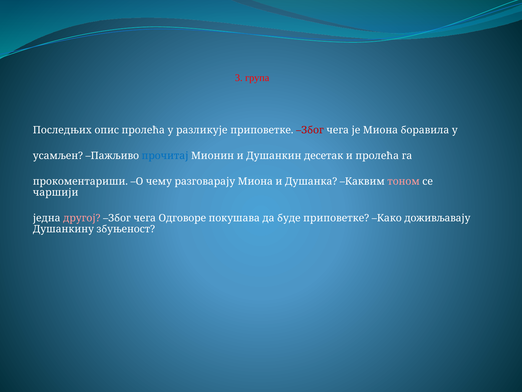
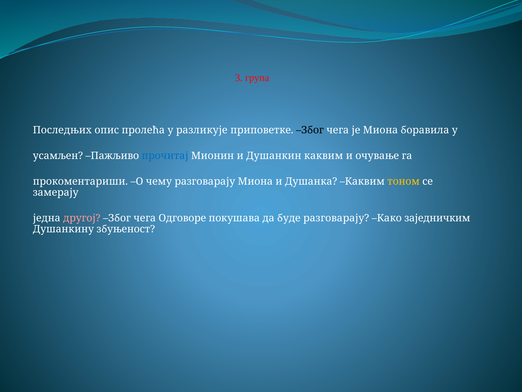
Због colour: red -> black (310, 130)
Душанкин десетак: десетак -> каквим (324, 156)
и пролећа: пролећа -> очување (377, 156)
тоном colour: pink -> yellow (404, 181)
чаршији: чаршији -> замерају (56, 192)
буде приповетке: приповетке -> разговарају (336, 218)
доживљавају: доживљавају -> заједничким (437, 218)
